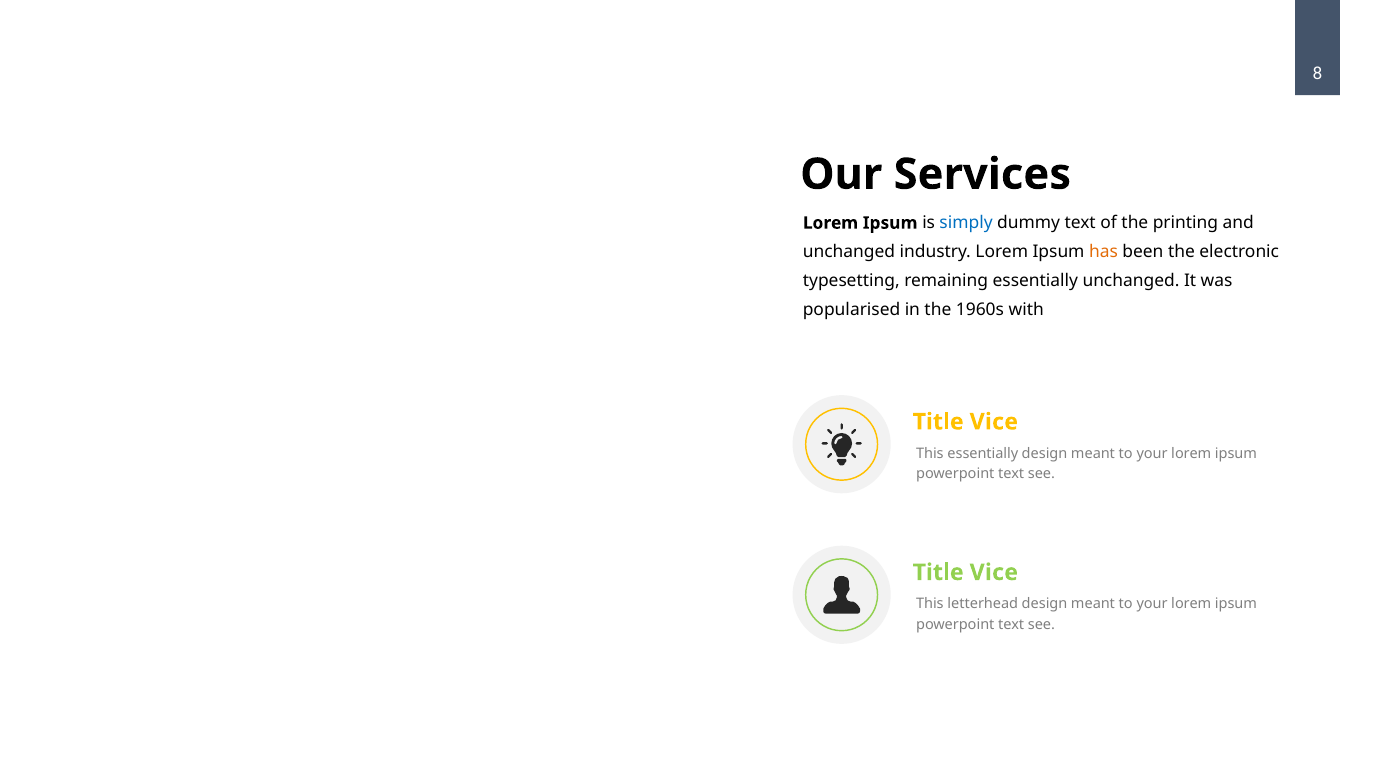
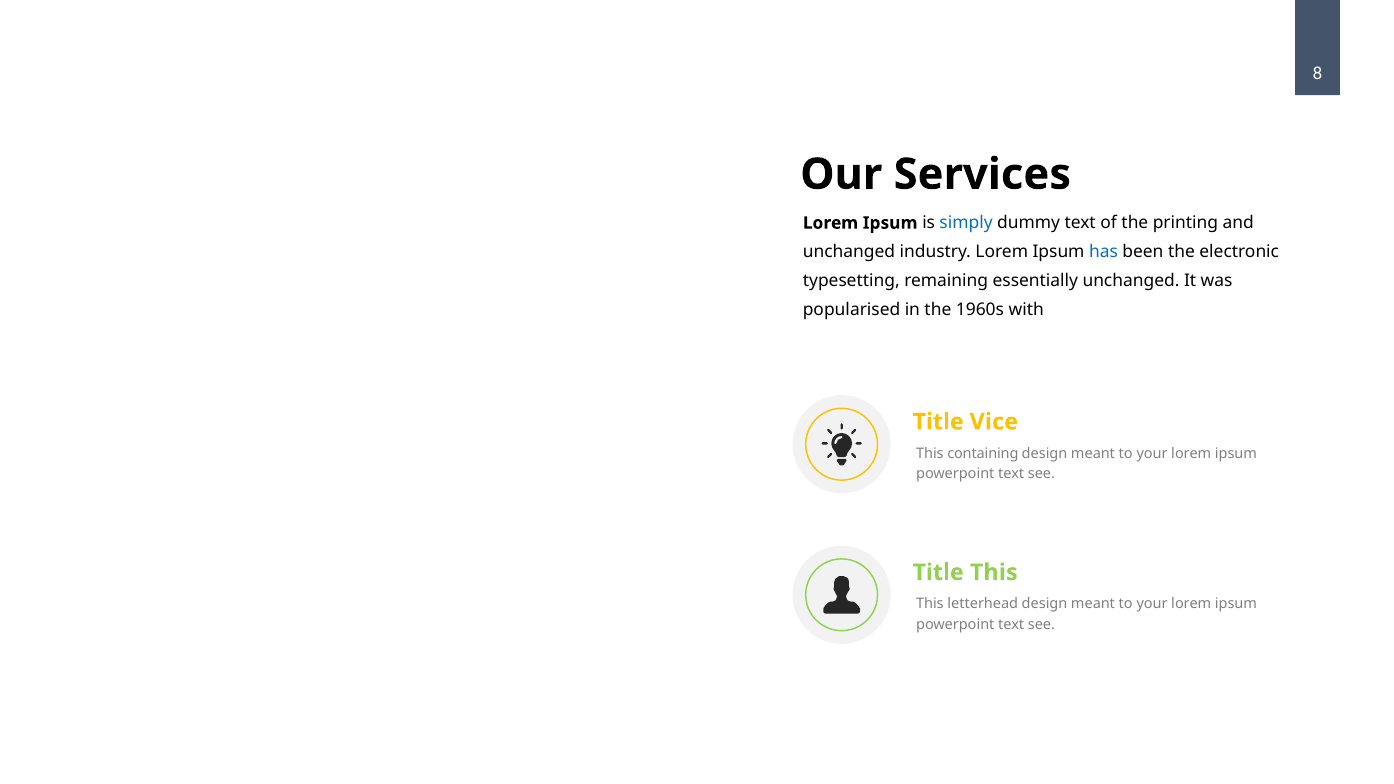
has colour: orange -> blue (1103, 252)
This essentially: essentially -> containing (983, 454)
Vice: Vice -> This (994, 573)
